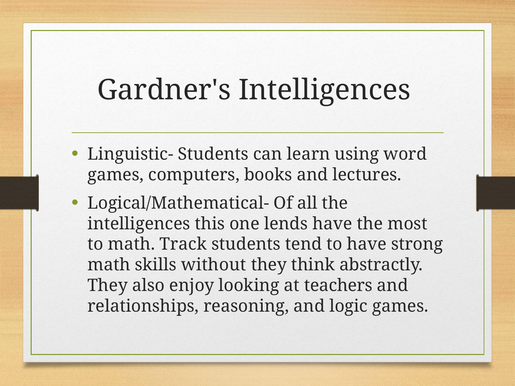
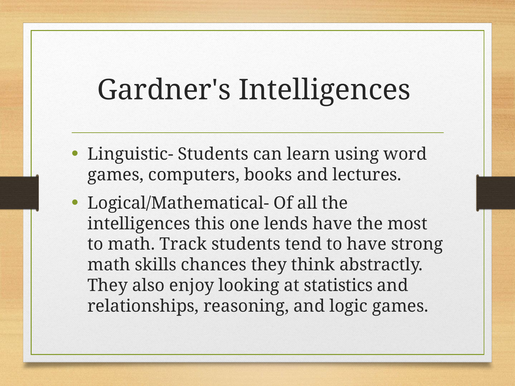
without: without -> chances (214, 265)
teachers: teachers -> statistics (338, 286)
